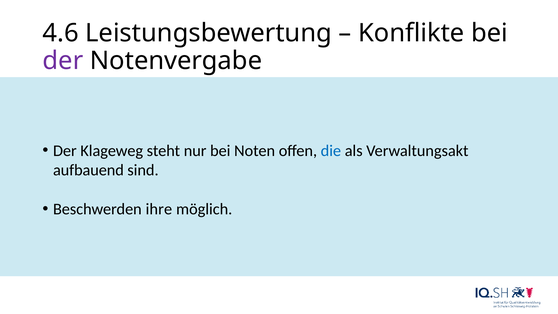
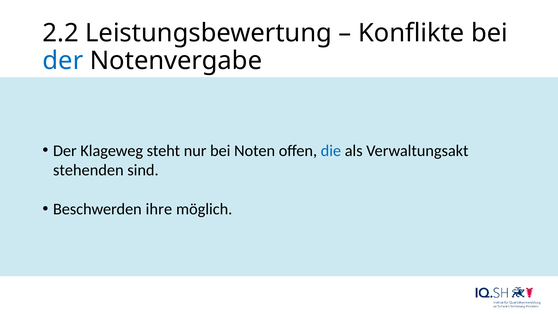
4.6: 4.6 -> 2.2 (61, 33)
der colour: purple -> blue (63, 61)
aufbauend: aufbauend -> stehenden (88, 170)
